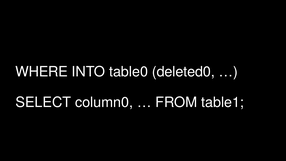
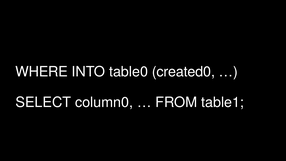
deleted0: deleted0 -> created0 (183, 72)
